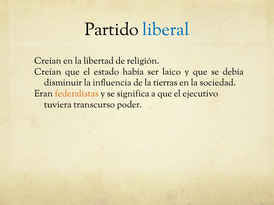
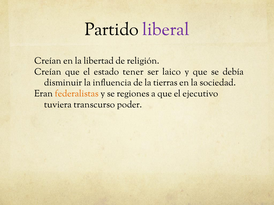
liberal colour: blue -> purple (166, 29)
había: había -> tener (133, 72)
significa: significa -> regiones (133, 94)
